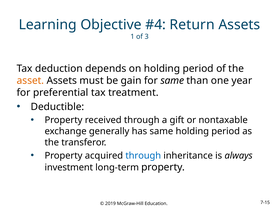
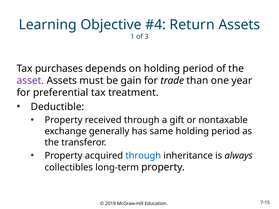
deduction: deduction -> purchases (59, 69)
asset colour: orange -> purple (30, 81)
for same: same -> trade (172, 81)
investment: investment -> collectibles (69, 168)
